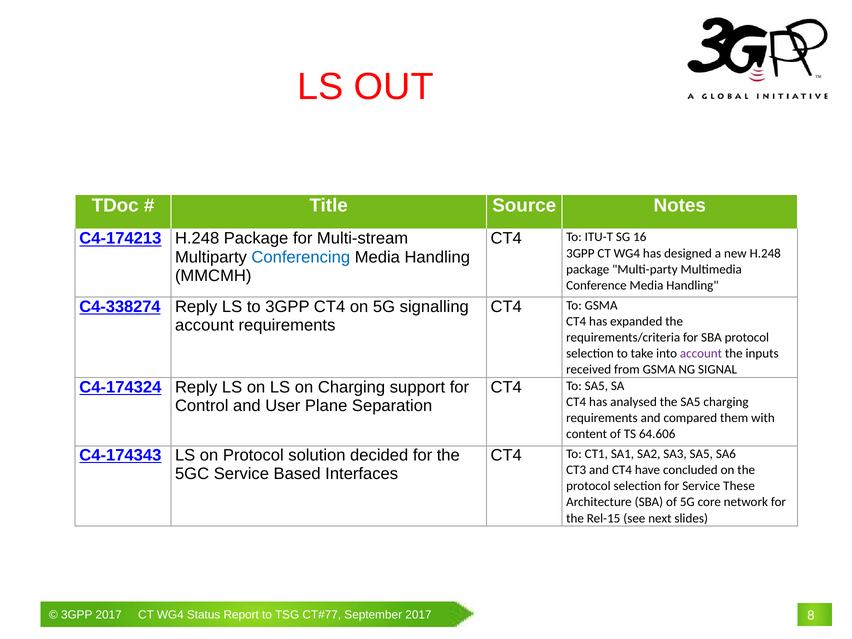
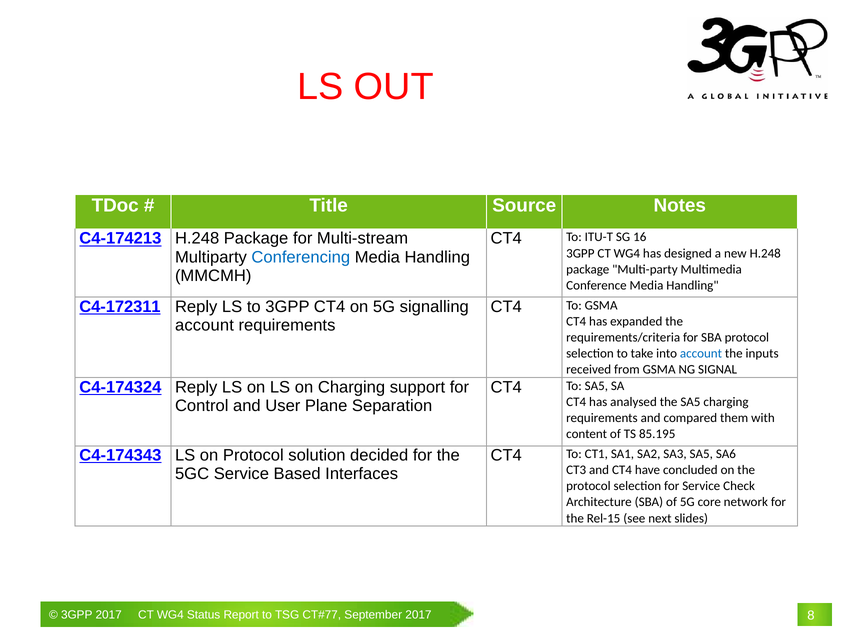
C4-338274: C4-338274 -> C4-172311 (120, 307)
account colour: purple -> blue (701, 354)
64.606: 64.606 -> 85.195 (657, 434)
These: These -> Check (739, 486)
